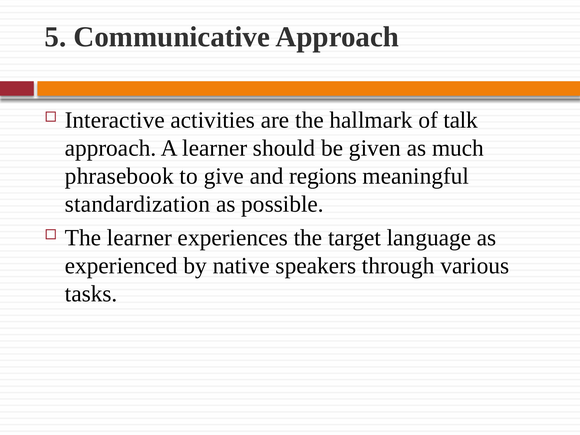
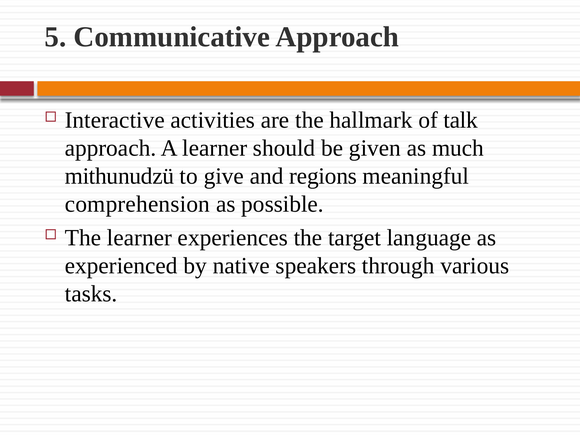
phrasebook: phrasebook -> mithunudzü (119, 176)
standardization: standardization -> comprehension (137, 204)
